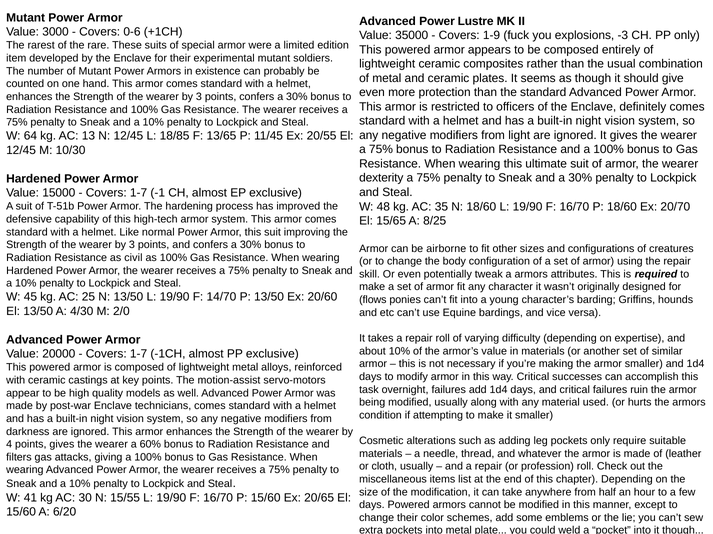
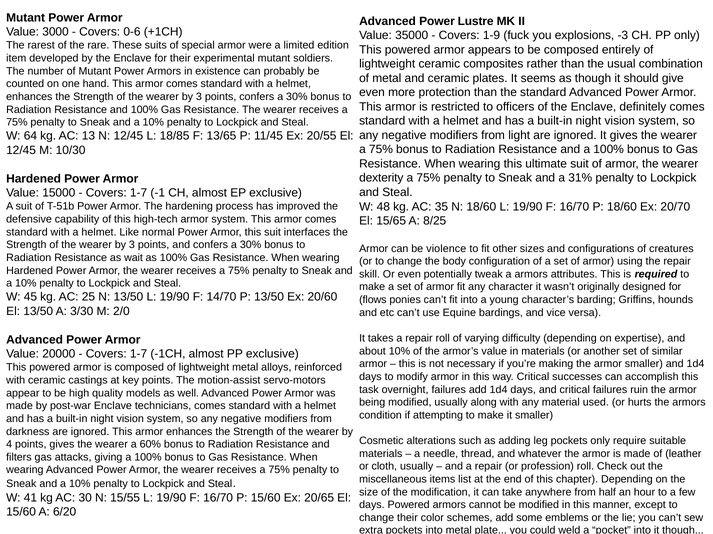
and a 30%: 30% -> 31% (580, 178)
improving: improving -> interfaces (307, 232)
airborne: airborne -> violence (446, 249)
civil: civil -> wait (134, 258)
4/30: 4/30 -> 3/30 (82, 312)
